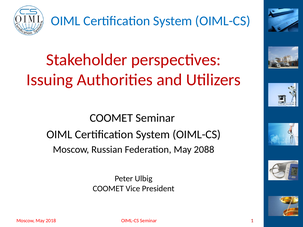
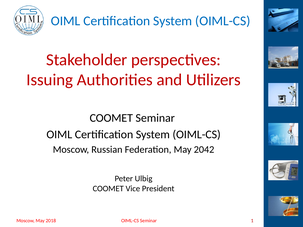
2088: 2088 -> 2042 (204, 150)
